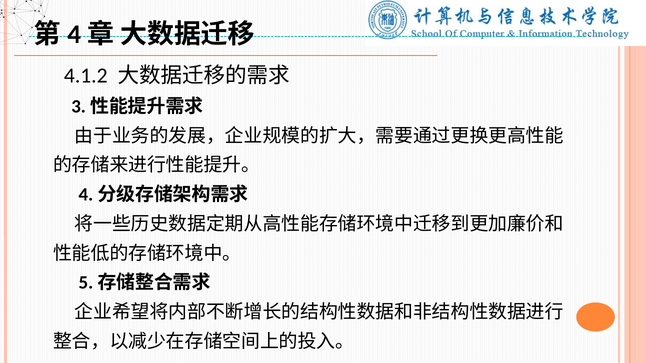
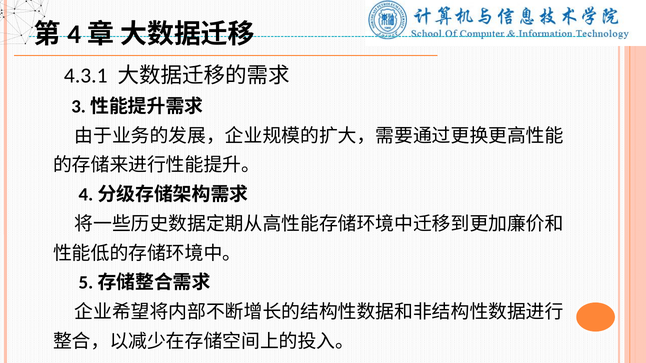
4.1.2: 4.1.2 -> 4.3.1 (86, 76)
